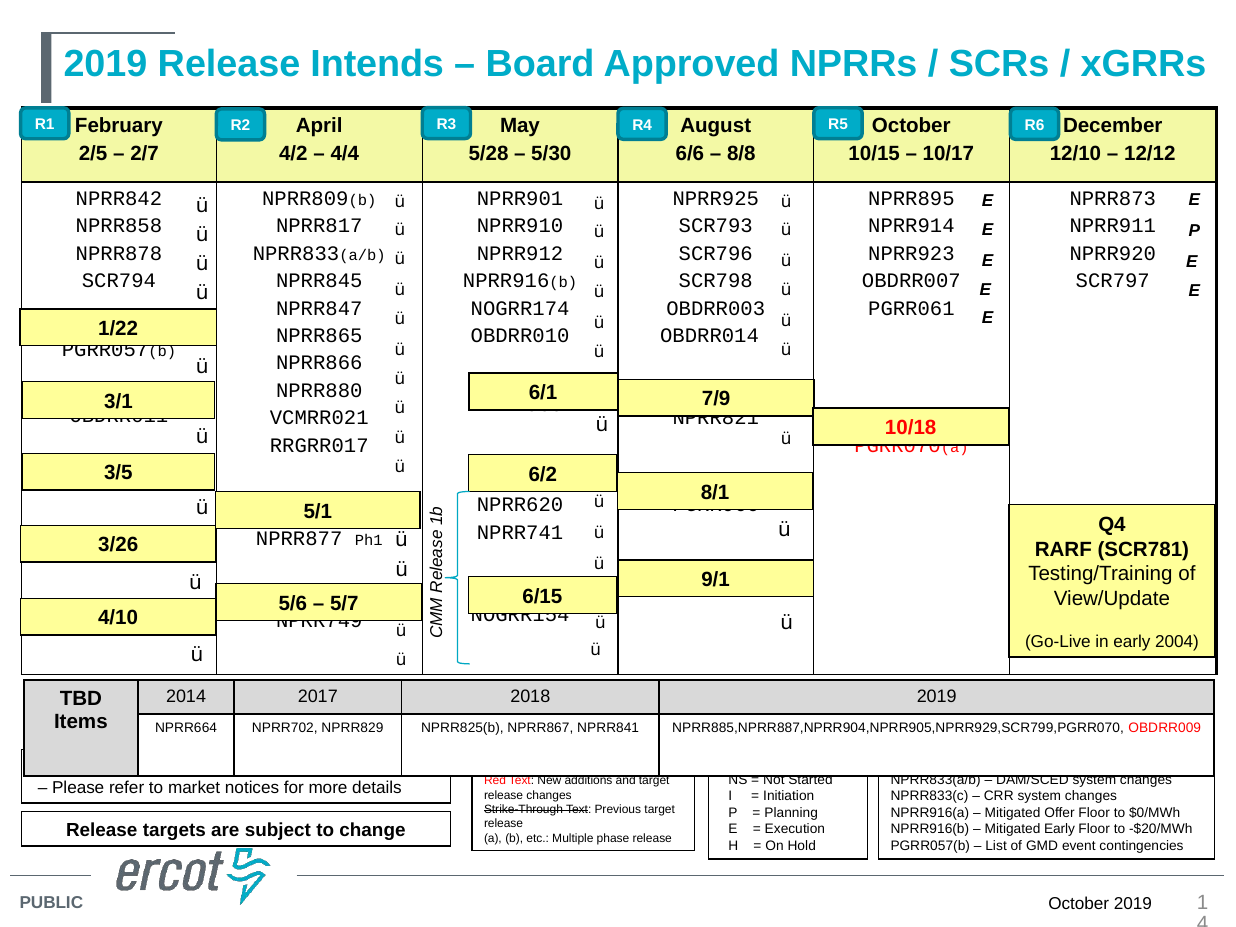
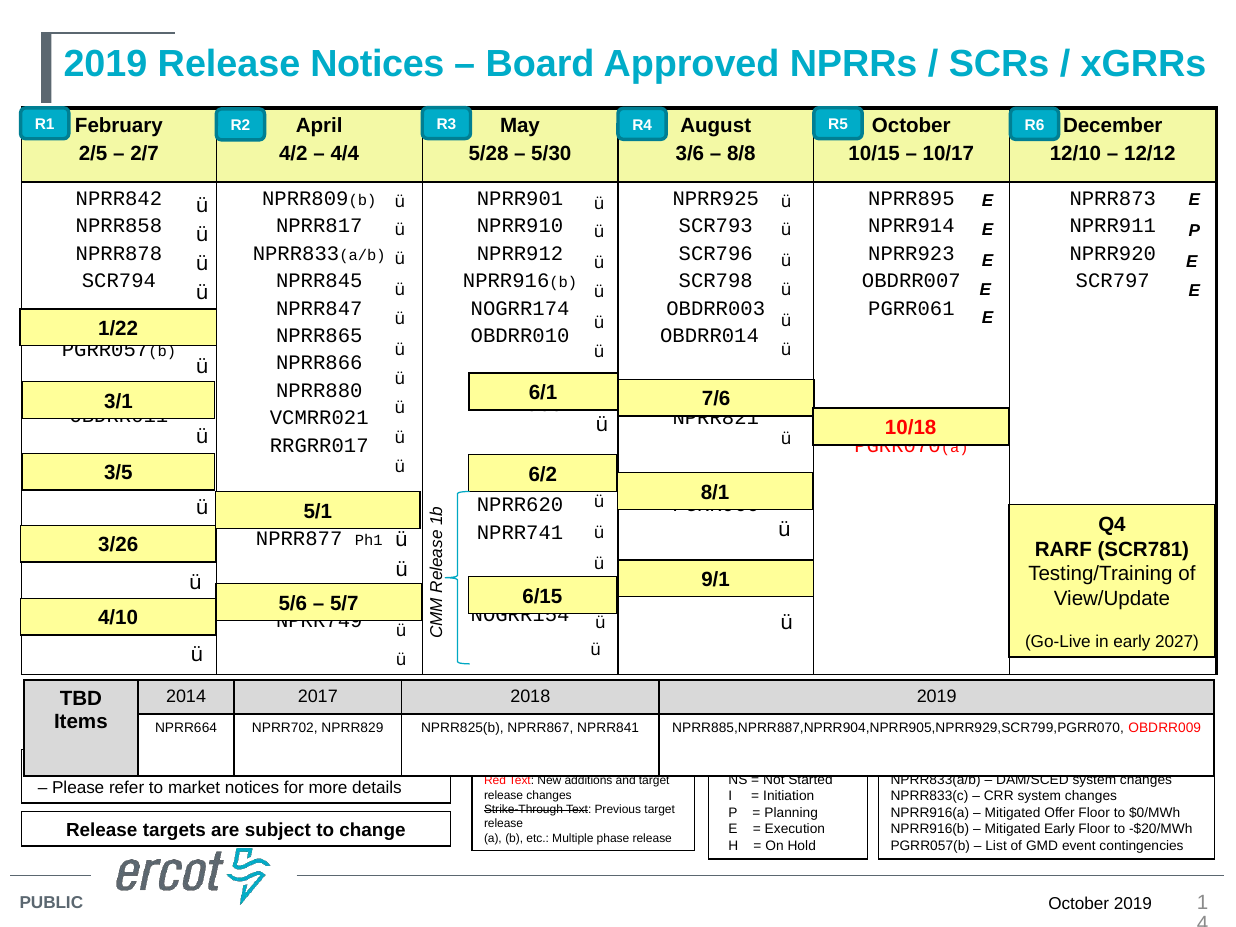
Release Intends: Intends -> Notices (377, 64)
6/6: 6/6 -> 3/6 (690, 153)
7/9: 7/9 -> 7/6 (716, 399)
2004: 2004 -> 2027 (1177, 642)
